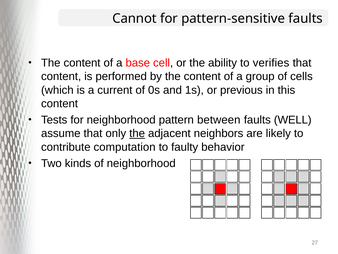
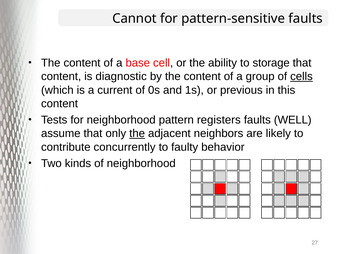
verifies: verifies -> storage (271, 63)
performed: performed -> diagnostic (121, 76)
cells underline: none -> present (301, 76)
between: between -> registers (219, 120)
computation: computation -> concurrently (125, 147)
